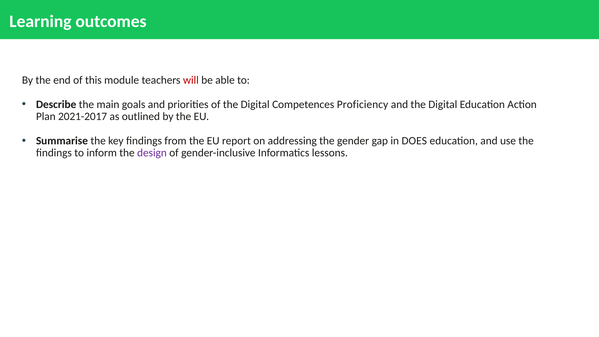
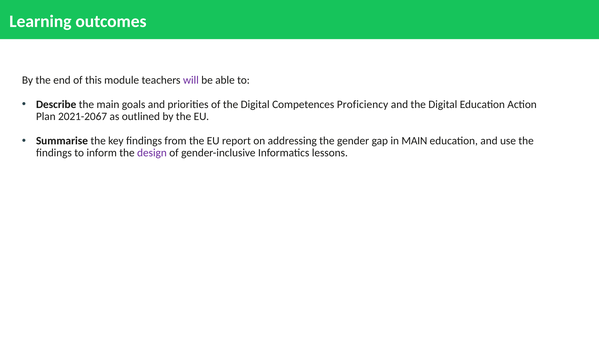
will colour: red -> purple (191, 80)
2021-2017: 2021-2017 -> 2021-2067 (83, 116)
in DOES: DOES -> MAIN (414, 141)
